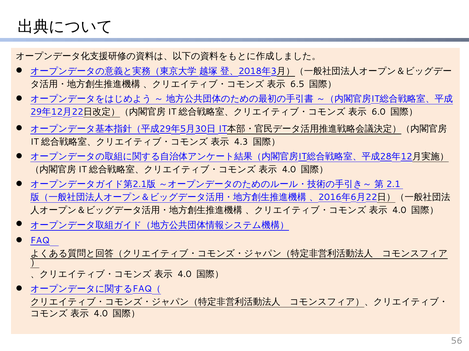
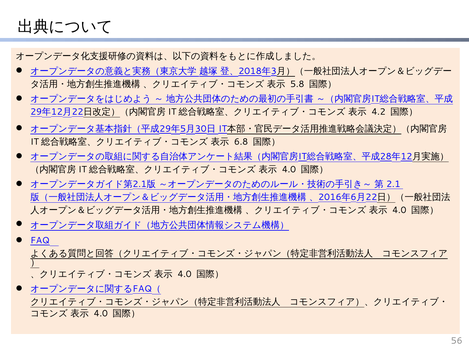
6.5: 6.5 -> 5.8 (297, 84)
6.0: 6.0 -> 4.2 (379, 112)
4.3: 4.3 -> 6.8 (241, 142)
